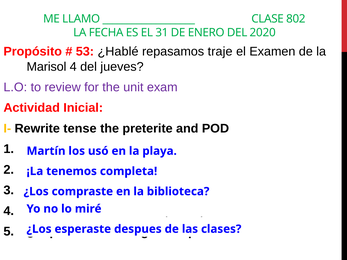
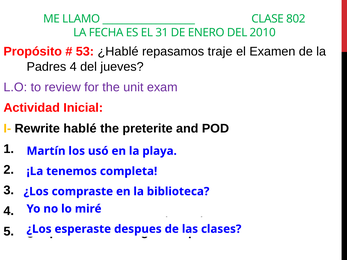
2020: 2020 -> 2010 (263, 33)
Marisol: Marisol -> Padres (46, 67)
tense: tense -> hablé (80, 129)
